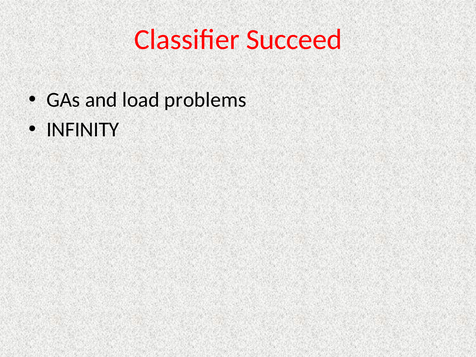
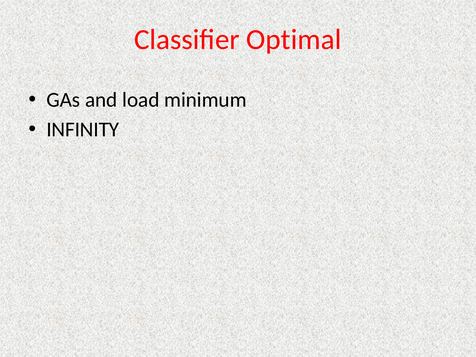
Succeed: Succeed -> Optimal (294, 40)
problems: problems -> minimum (205, 100)
